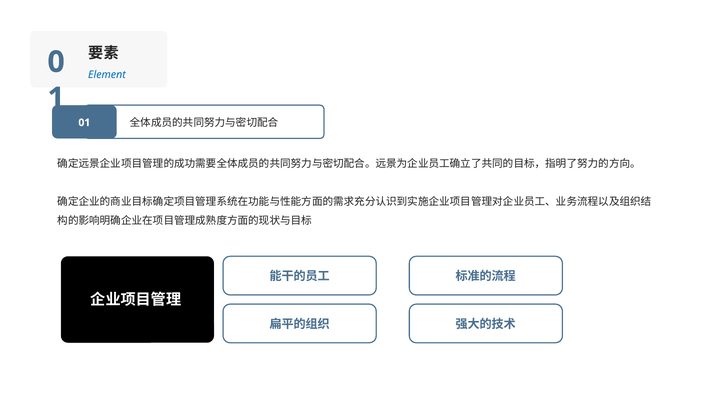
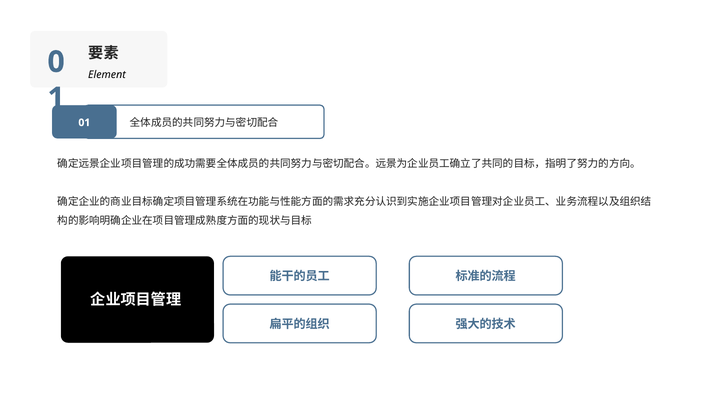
Element colour: blue -> black (107, 75)
